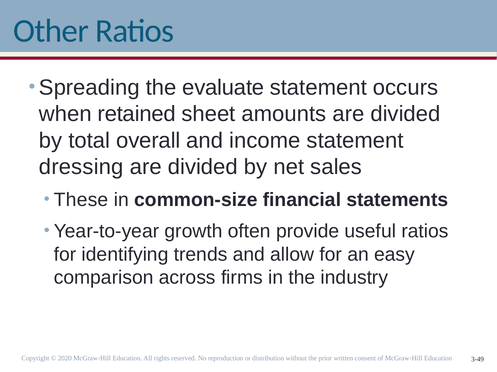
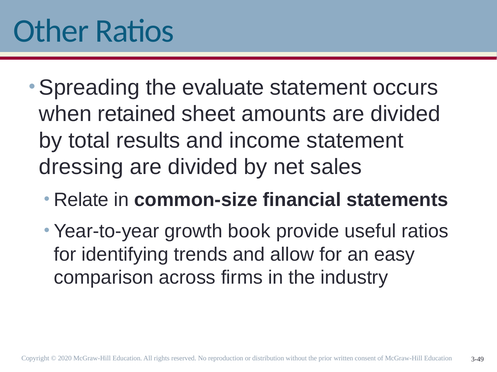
overall: overall -> results (148, 141)
These: These -> Relate (81, 200)
often: often -> book (249, 232)
